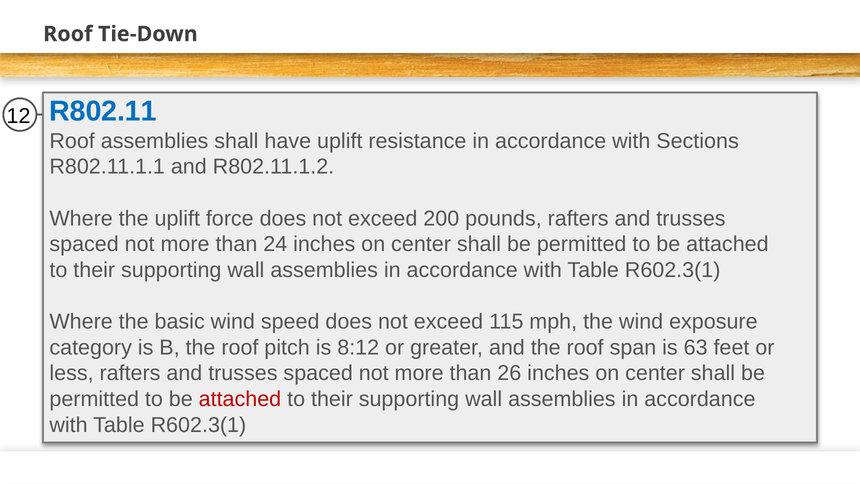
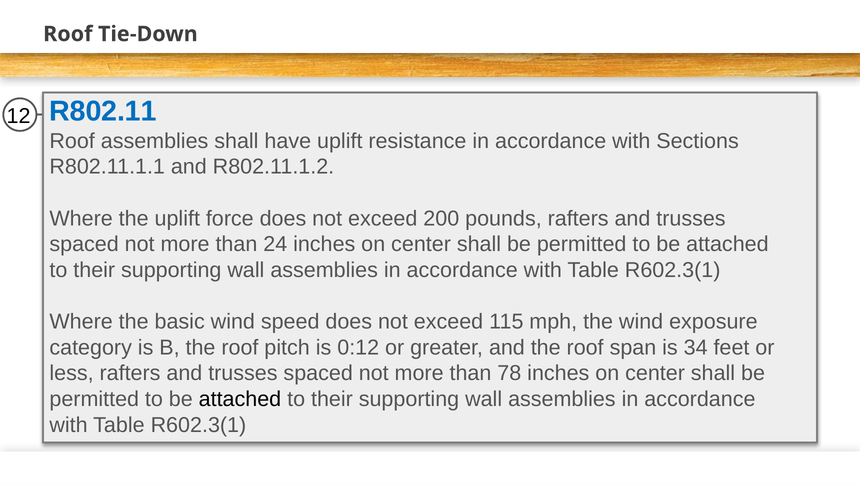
8:12: 8:12 -> 0:12 (358, 347)
63: 63 -> 34 (696, 347)
26: 26 -> 78 (509, 373)
attached colour: red -> black (240, 399)
